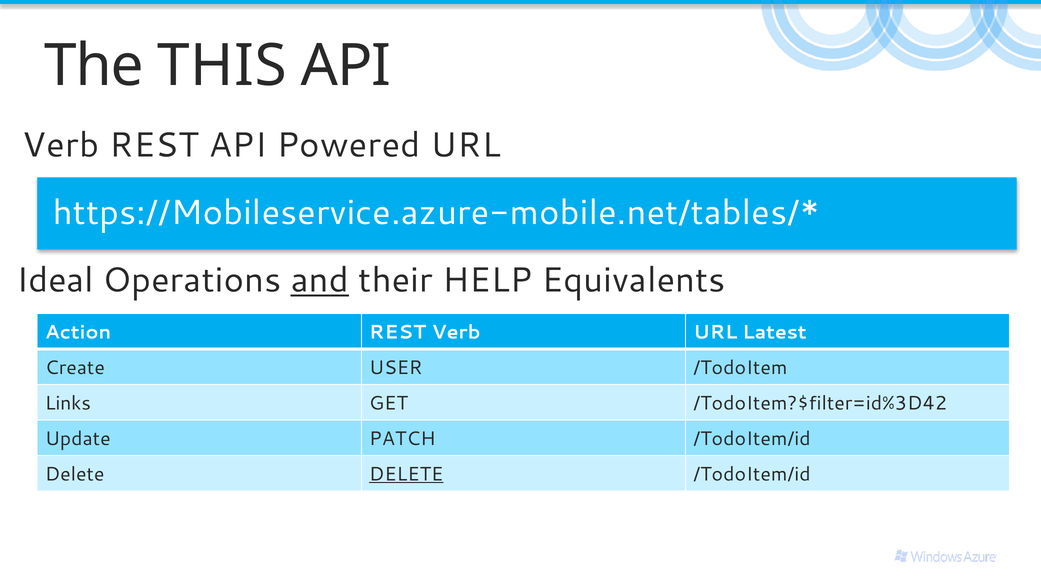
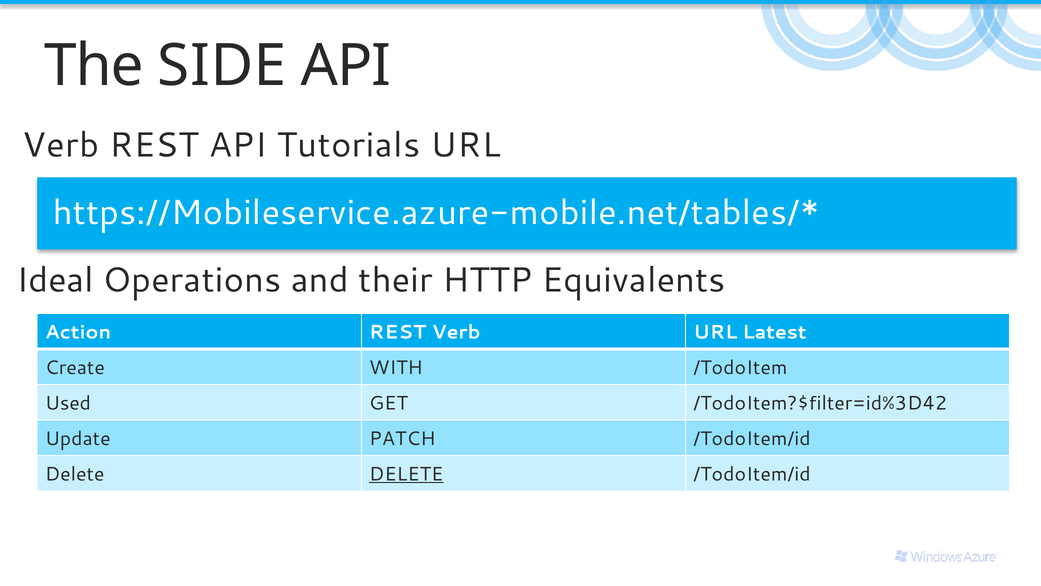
THIS: THIS -> SIDE (222, 66)
Powered: Powered -> Tutorials (349, 145)
and underline: present -> none (320, 280)
HELP: HELP -> HTTP (487, 280)
USER: USER -> WITH (396, 368)
Links: Links -> Used (68, 403)
